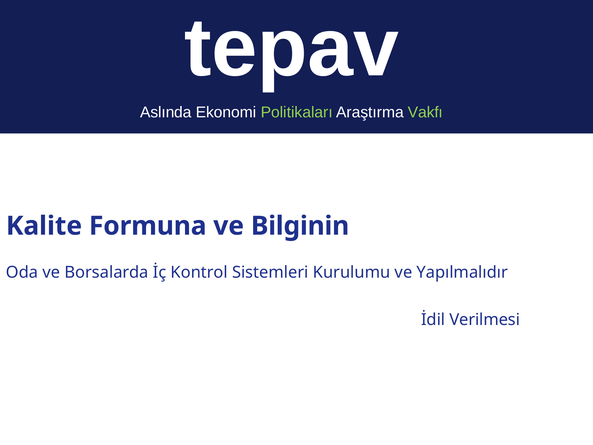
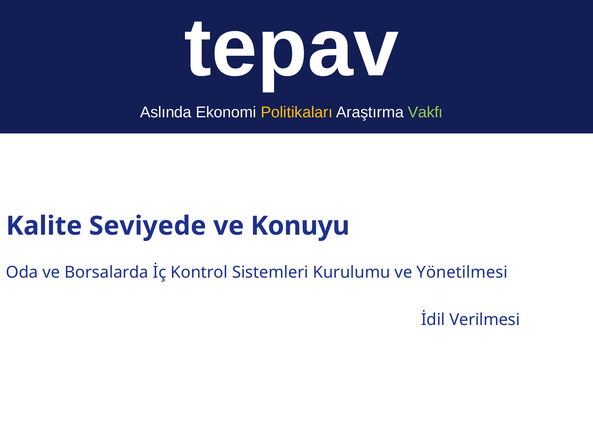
Politikaları colour: light green -> yellow (297, 112)
Formuna: Formuna -> Seviyede (148, 226)
Bilginin: Bilginin -> Konuyu (300, 226)
Yapılmalıdır: Yapılmalıdır -> Yönetilmesi (462, 272)
